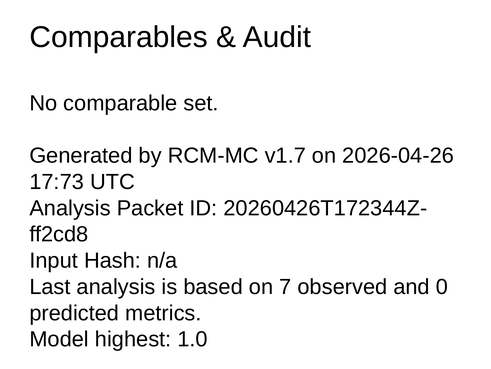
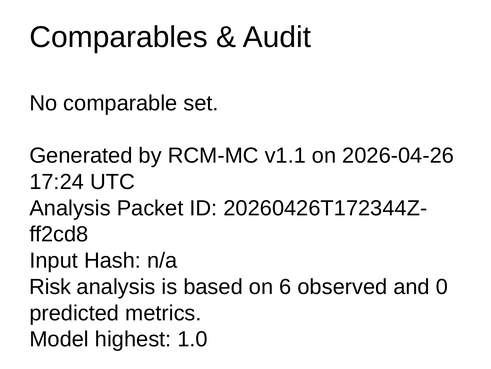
v1.7: v1.7 -> v1.1 (285, 155)
17:73: 17:73 -> 17:24 (57, 182)
Last: Last -> Risk (50, 286)
7: 7 -> 6 (285, 286)
